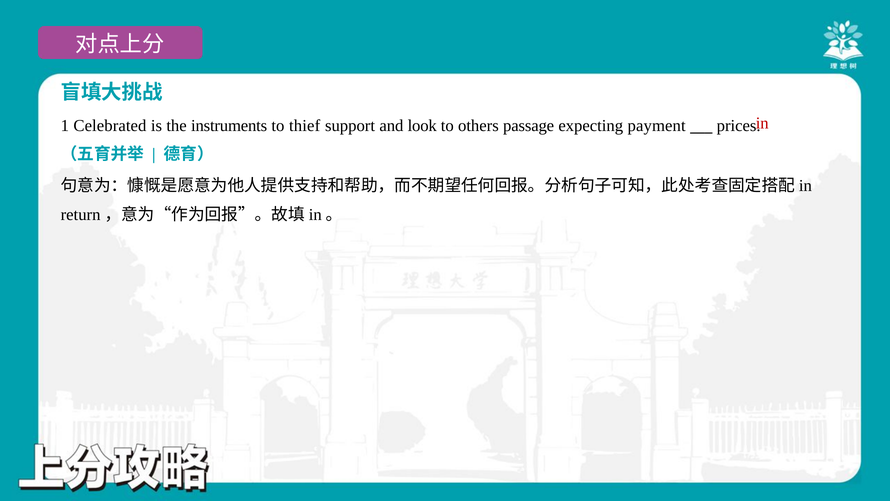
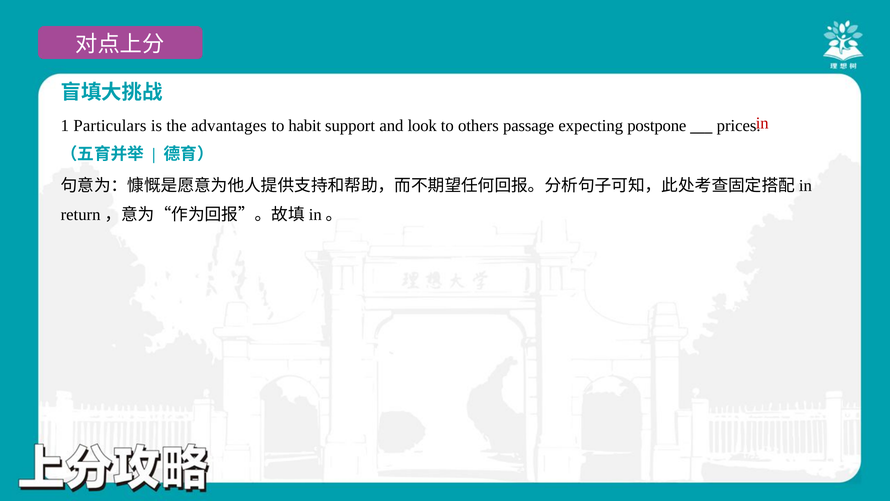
Celebrated: Celebrated -> Particulars (110, 126)
instruments: instruments -> advantages (229, 126)
thief: thief -> habit (305, 126)
payment: payment -> postpone (657, 126)
